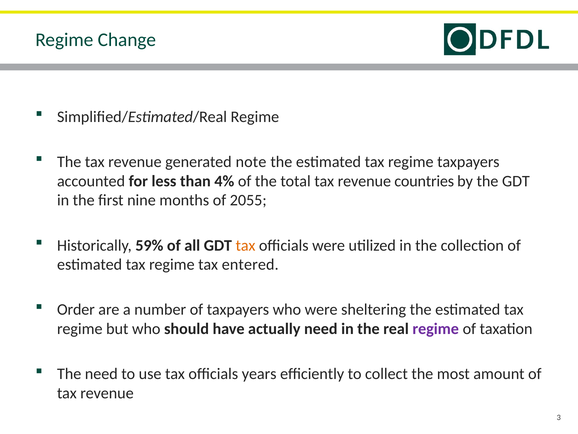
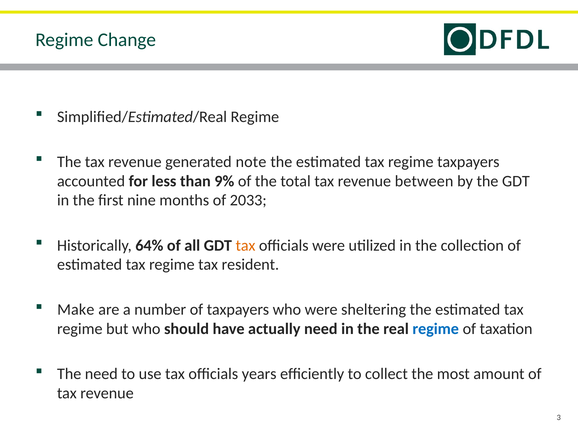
4%: 4% -> 9% (224, 181)
countries: countries -> between (424, 181)
2055: 2055 -> 2033 (248, 200)
59%: 59% -> 64% (149, 245)
entered: entered -> resident (250, 264)
Order: Order -> Make (76, 309)
regime colour: purple -> blue (436, 329)
